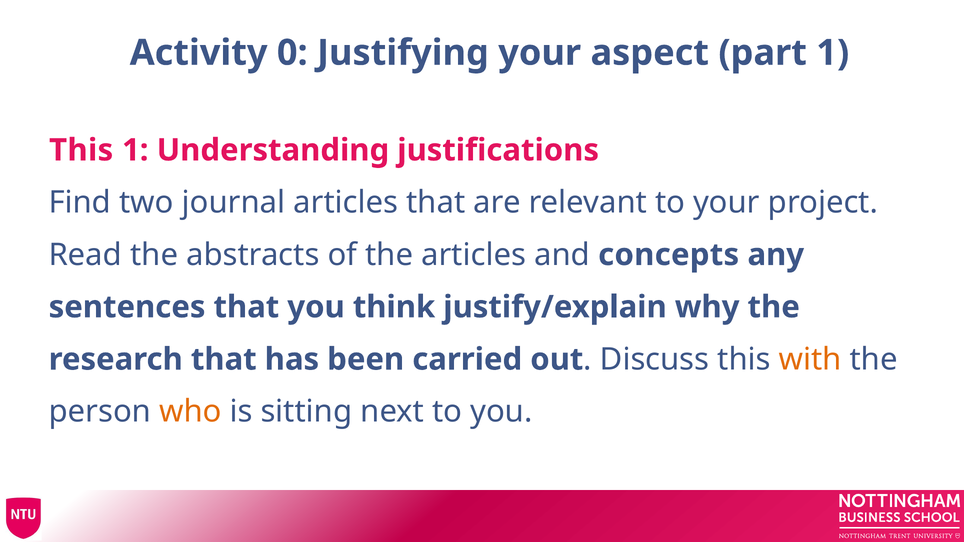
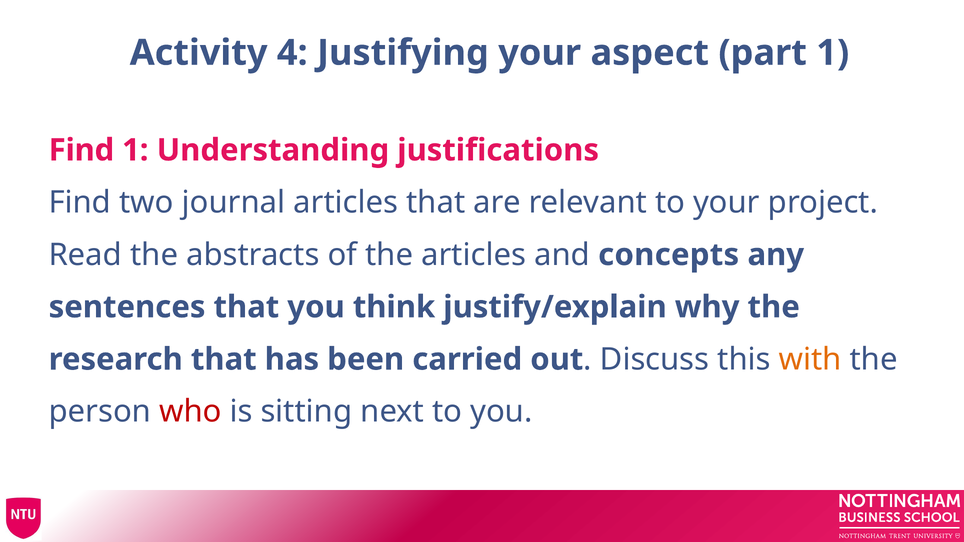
0: 0 -> 4 (292, 53)
This: This -> Find (81, 150)
who colour: orange -> red (190, 412)
